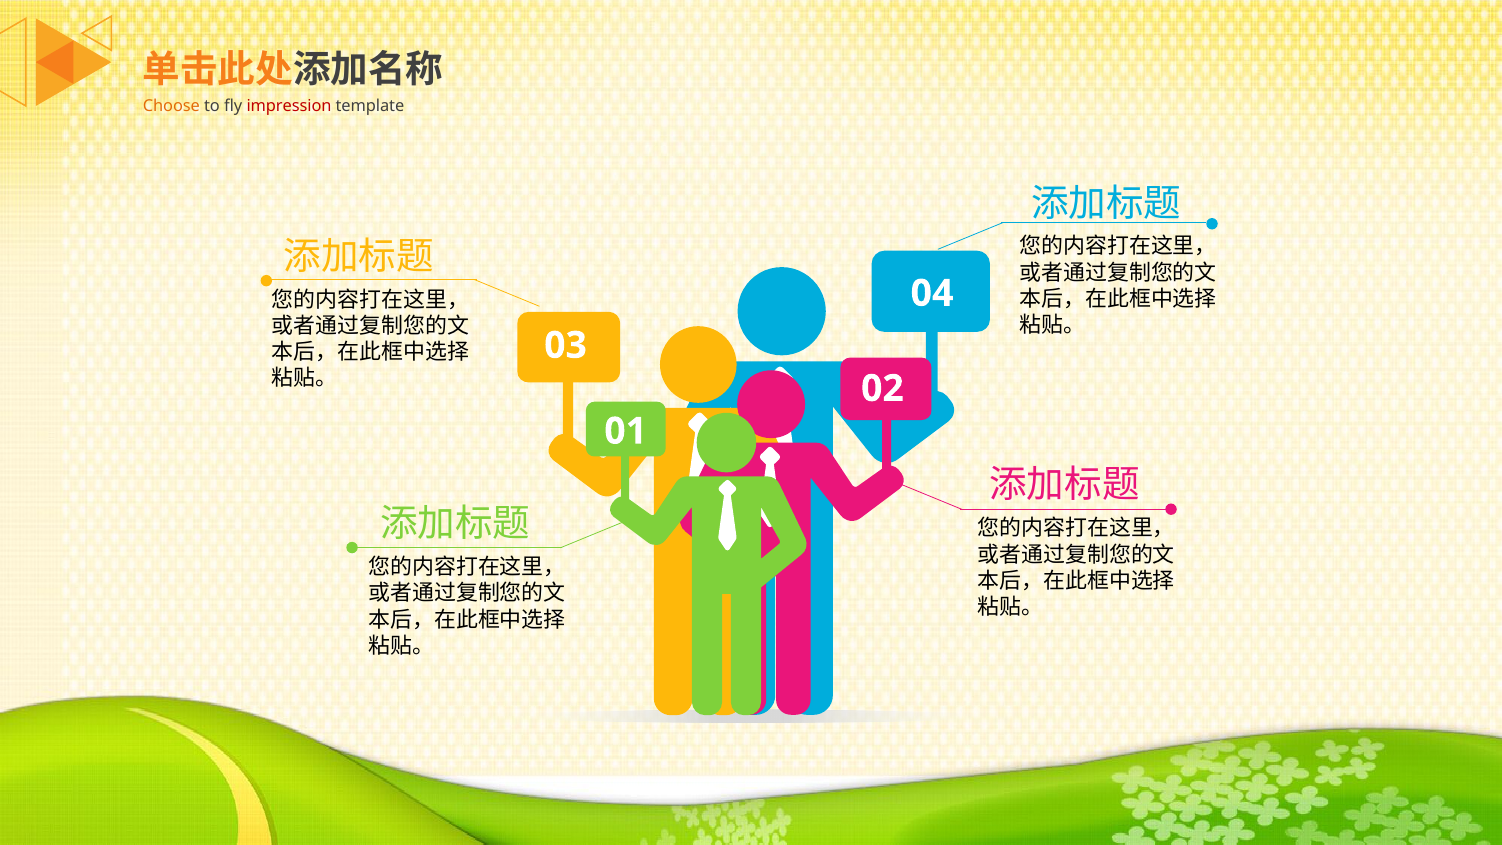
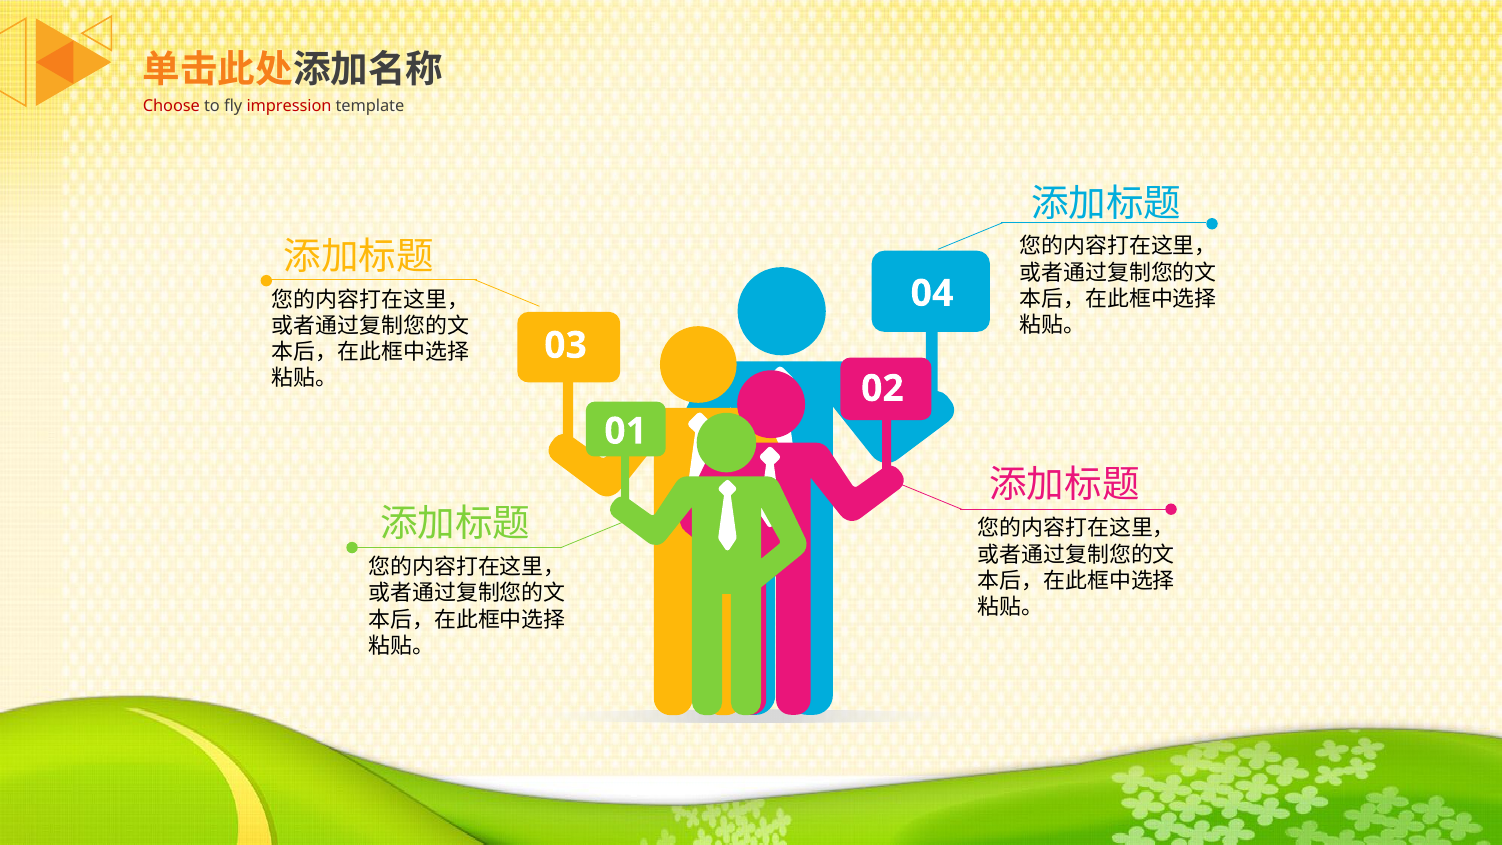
Choose colour: orange -> red (171, 106)
